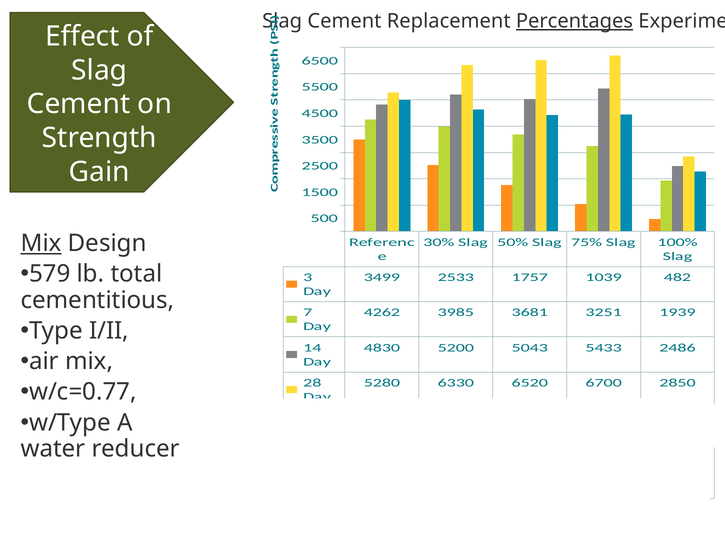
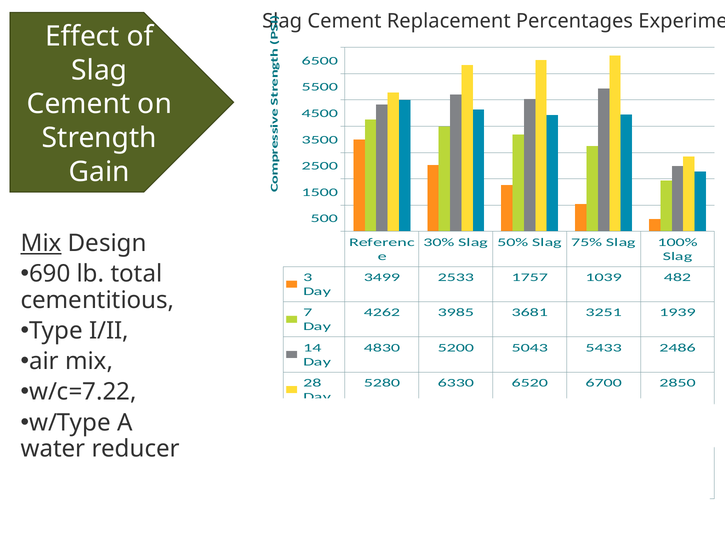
Percentages underline: present -> none (574, 21)
579: 579 -> 690 (50, 274)
w/c=0.77: w/c=0.77 -> w/c=7.22 (83, 392)
